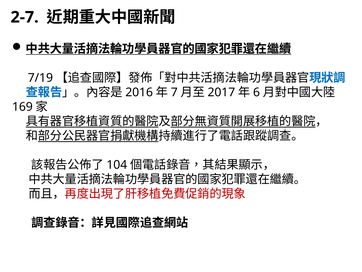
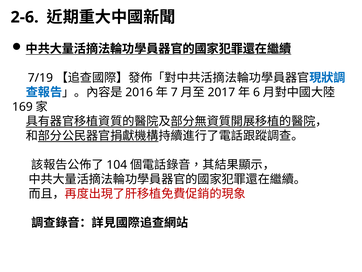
2-7: 2-7 -> 2-6 (25, 17)
